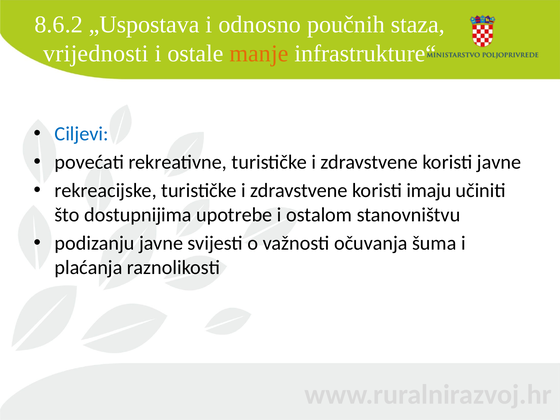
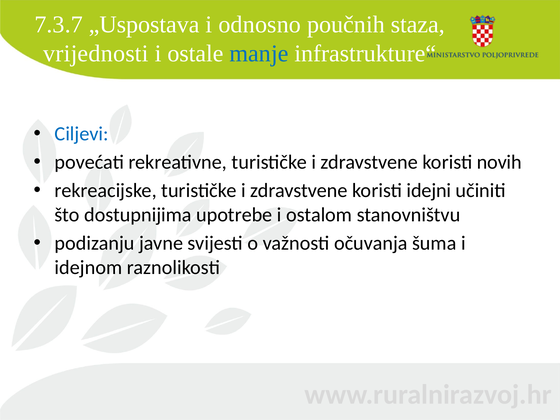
8.6.2: 8.6.2 -> 7.3.7 (59, 25)
manje colour: orange -> blue (259, 54)
koristi javne: javne -> novih (499, 162)
imaju: imaju -> idejni (429, 190)
plaćanja: plaćanja -> idejnom (88, 267)
